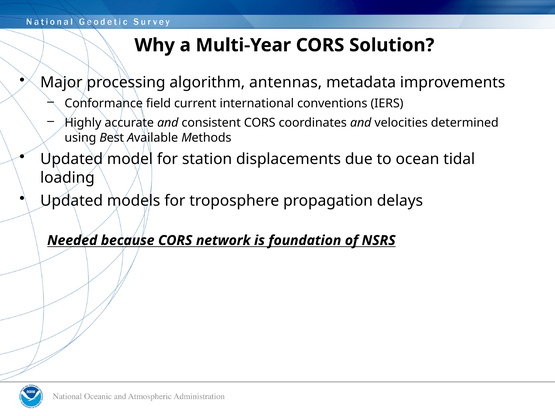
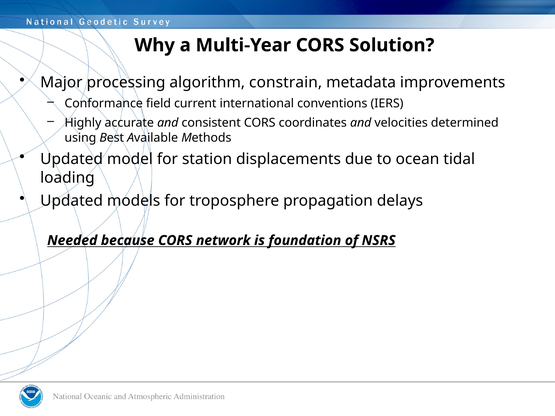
antennas: antennas -> constrain (286, 82)
